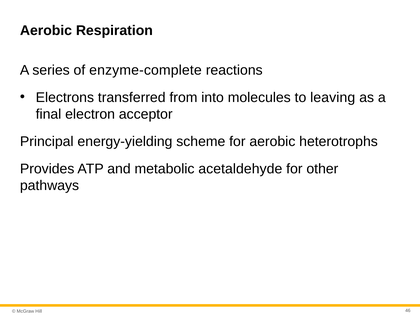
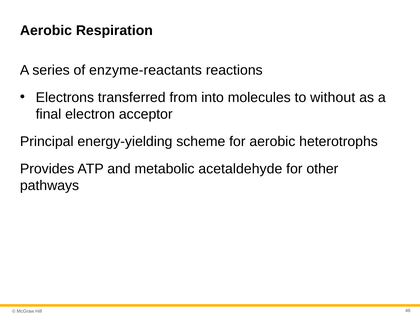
enzyme-complete: enzyme-complete -> enzyme-reactants (146, 70)
leaving: leaving -> without (333, 97)
